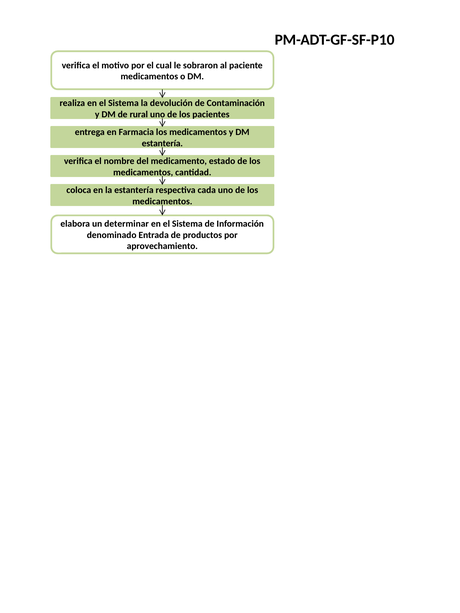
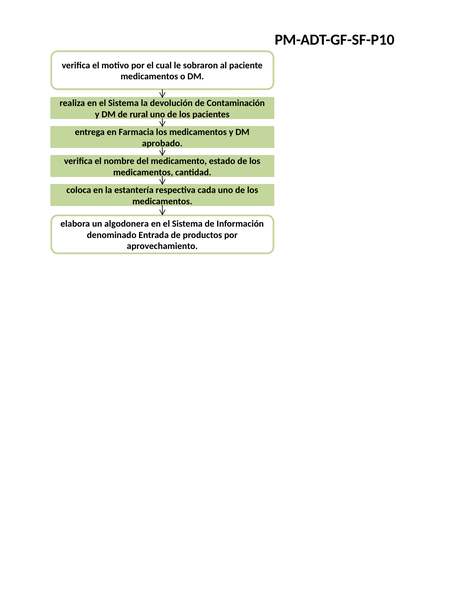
estantería: estantería -> aprobado (162, 143)
determinar: determinar -> algodonera (127, 224)
